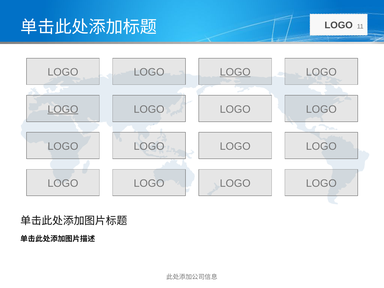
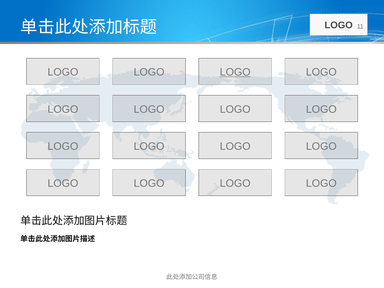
LOGO underline: present -> none (63, 109)
